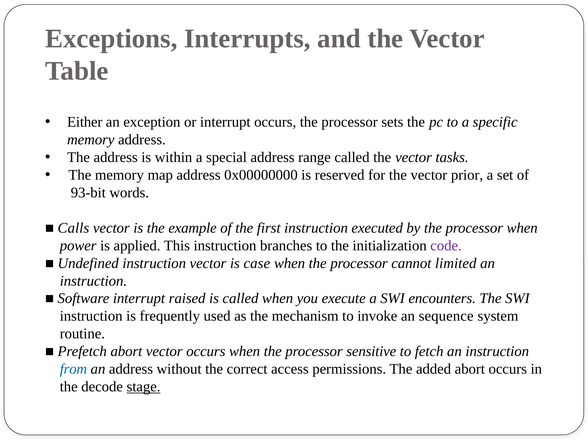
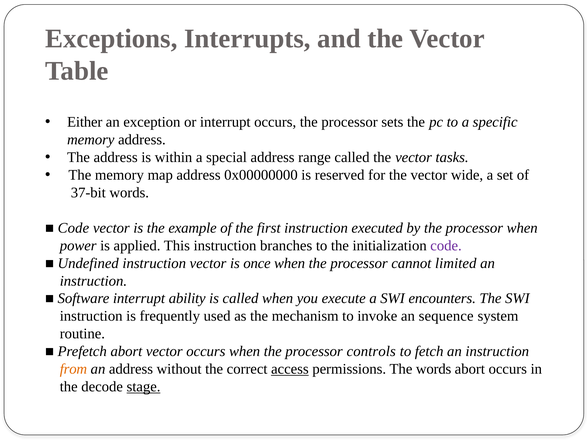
prior: prior -> wide (467, 175)
93-bit: 93-bit -> 37-bit (88, 193)
Calls: Calls -> Code (73, 228)
case: case -> once (257, 263)
raised: raised -> ability (187, 298)
sensitive: sensitive -> controls (371, 351)
from colour: blue -> orange (73, 369)
access underline: none -> present (290, 369)
The added: added -> words (434, 369)
